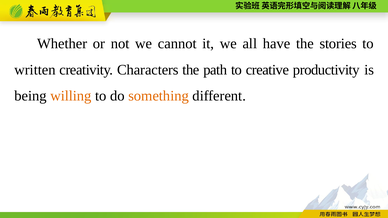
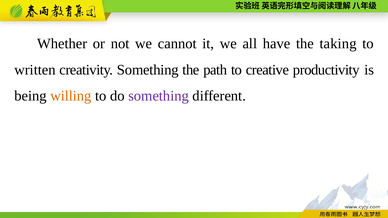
stories: stories -> taking (338, 44)
creativity Characters: Characters -> Something (148, 70)
something colour: orange -> purple (159, 96)
